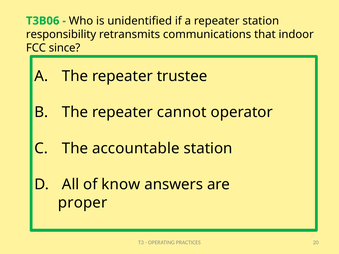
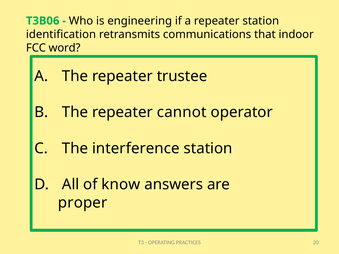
unidentified: unidentified -> engineering (140, 21)
responsibility: responsibility -> identification (61, 34)
since: since -> word (65, 48)
accountable: accountable -> interference (136, 148)
